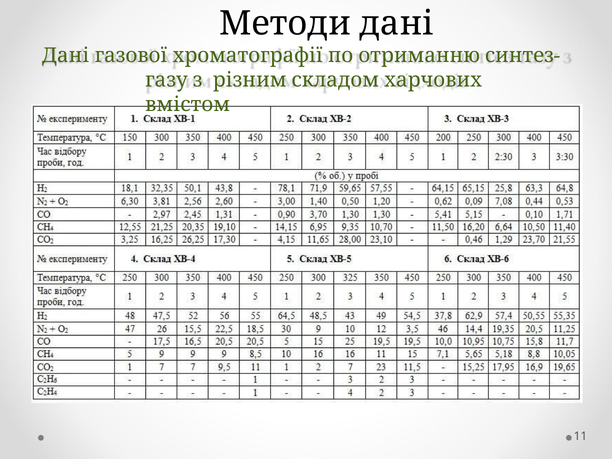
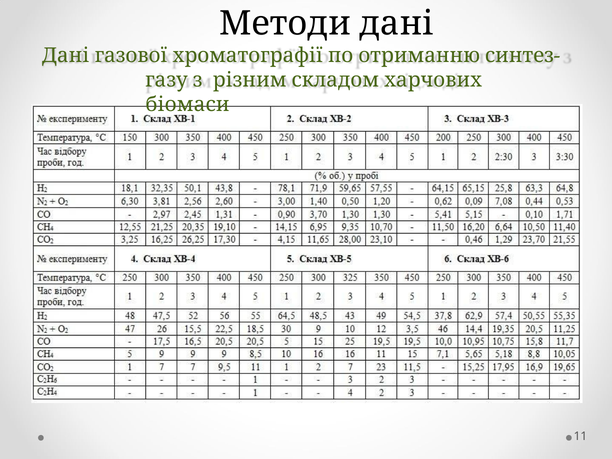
вмістом: вмістом -> біомаси (188, 104)
